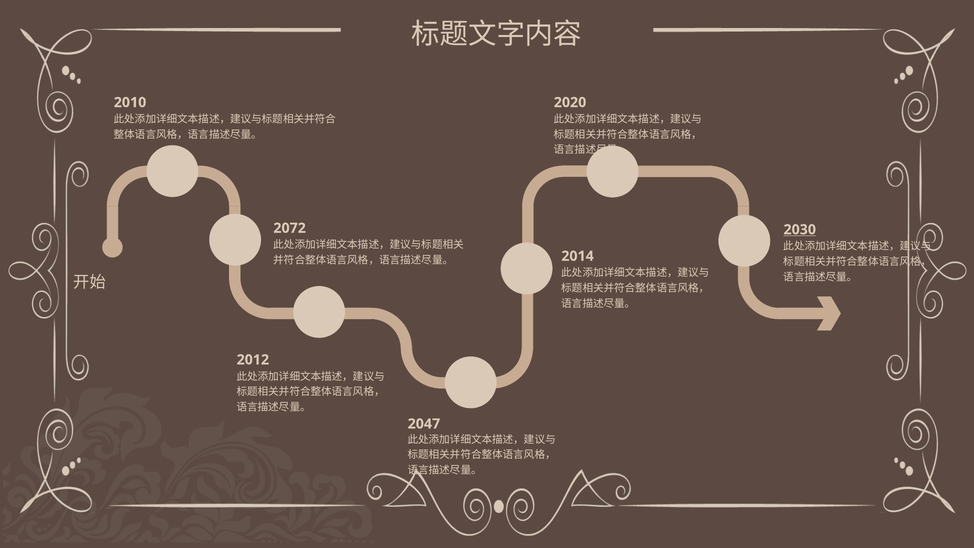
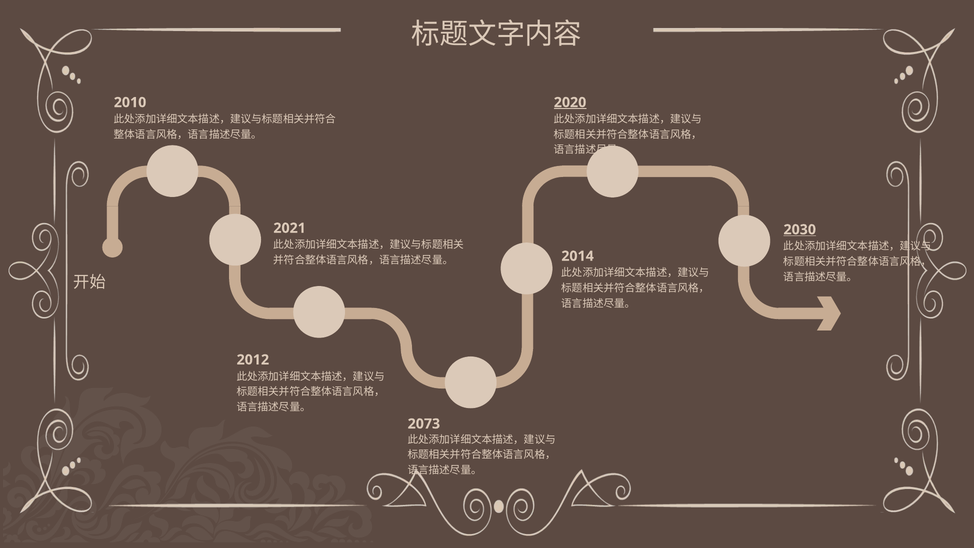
2020 underline: none -> present (570, 102)
2072: 2072 -> 2021 (290, 228)
2047: 2047 -> 2073 (424, 424)
